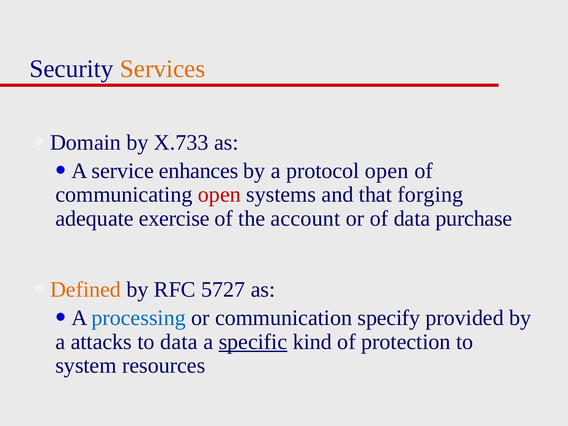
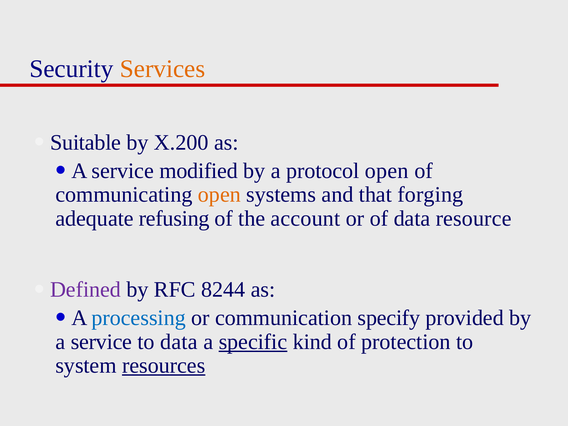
Domain: Domain -> Suitable (86, 142)
X.733: X.733 -> X.200 (181, 142)
enhances: enhances -> modified (199, 171)
open colour: red -> orange (219, 195)
exercise: exercise -> refusing (174, 218)
purchase: purchase -> resource (474, 218)
Defined colour: orange -> purple (85, 290)
5727: 5727 -> 8244 (223, 290)
attacks: attacks -> service (101, 342)
resources underline: none -> present (164, 366)
